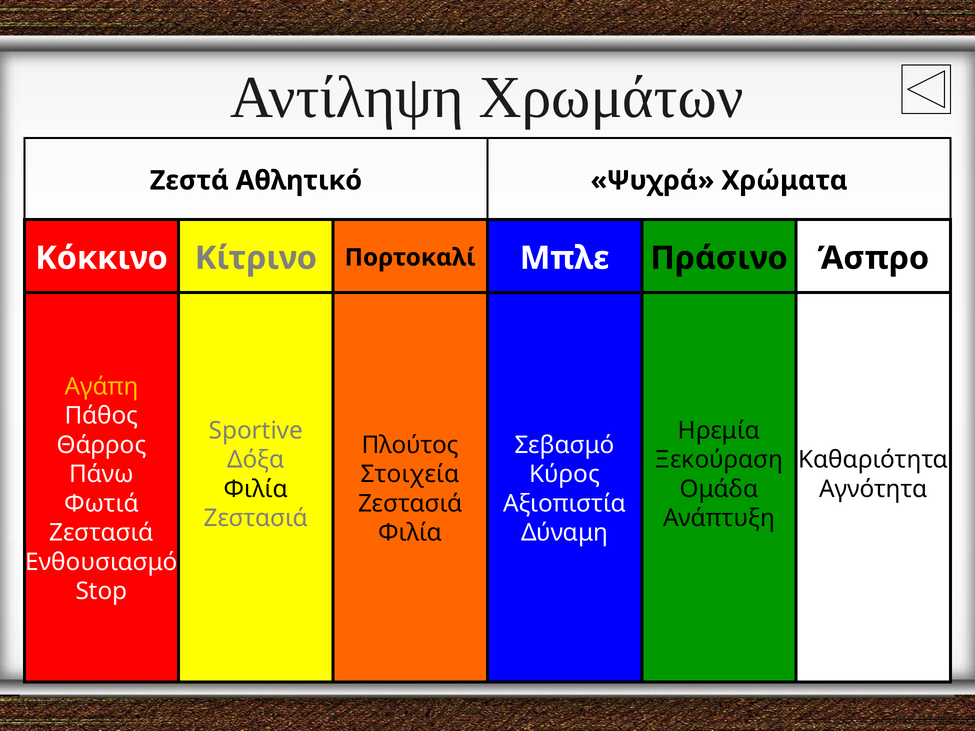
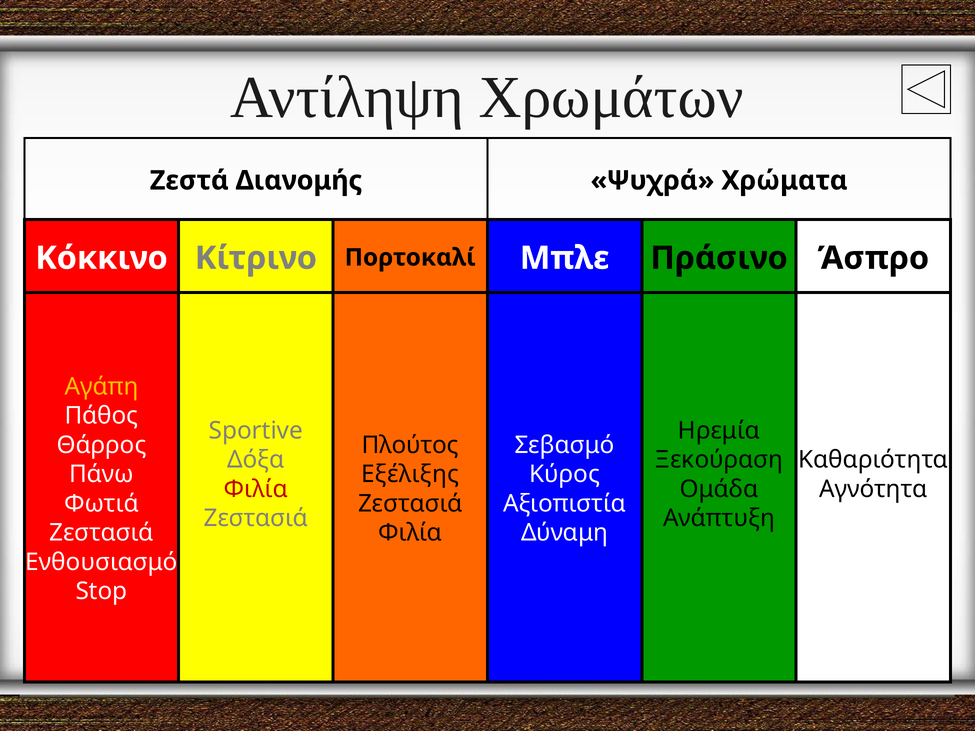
Αθλητικό: Αθλητικό -> Διανομής (299, 181)
Στοιχεία: Στοιχεία -> Εξέλιξης (410, 475)
Φιλία colour: black -> red (256, 489)
